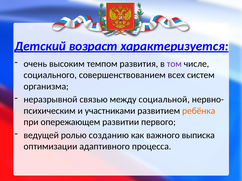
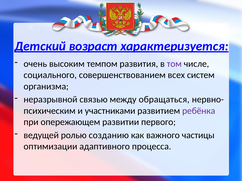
социальной: социальной -> обращаться (164, 100)
ребёнка colour: orange -> purple (199, 111)
выписка: выписка -> частицы (198, 136)
